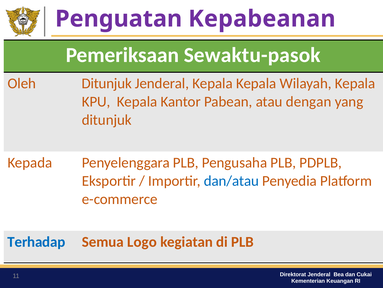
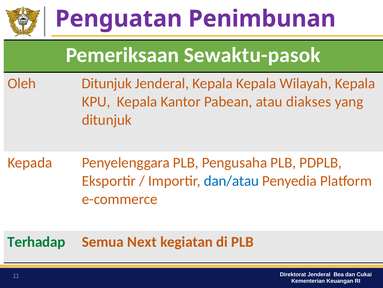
Kepabeanan: Kepabeanan -> Penimbunan (262, 19)
dengan: dengan -> diakses (309, 101)
Terhadap colour: blue -> green (36, 241)
Logo: Logo -> Next (142, 241)
